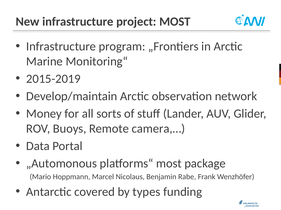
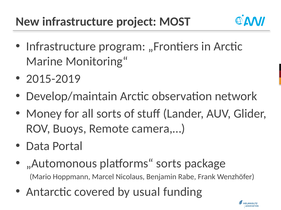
platforms“ most: most -> sorts (169, 164)
types: types -> usual (146, 192)
